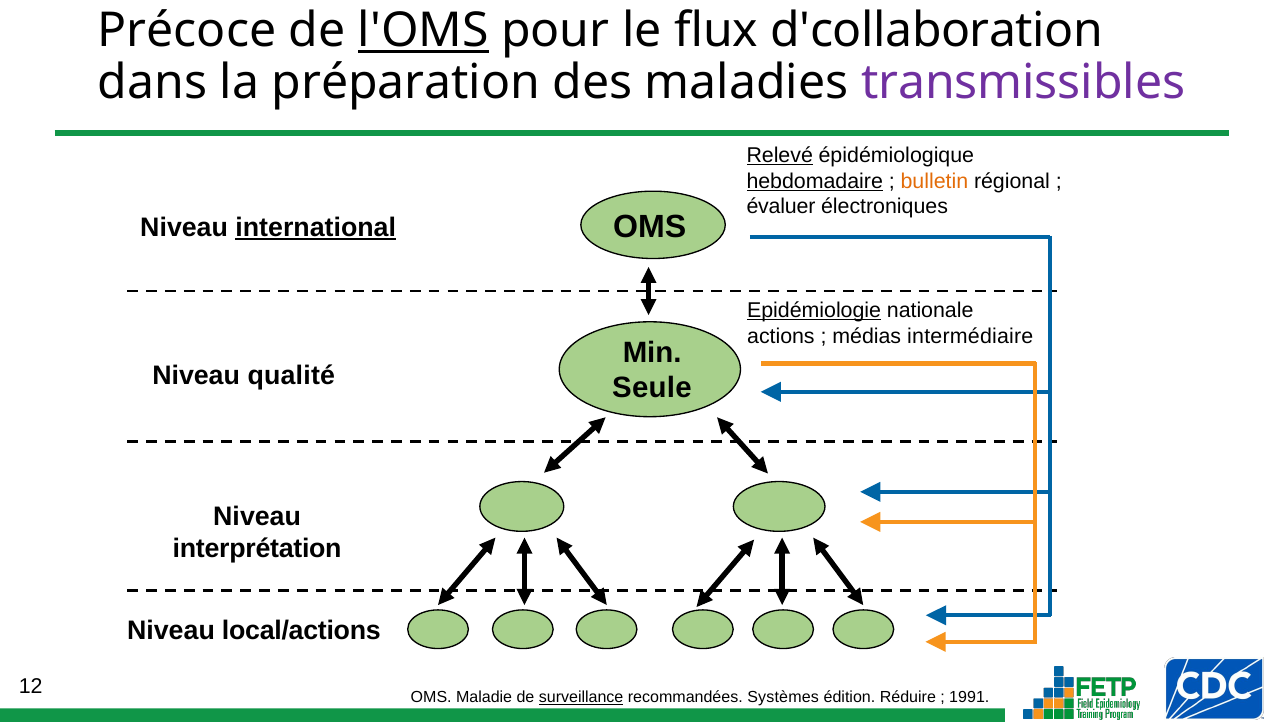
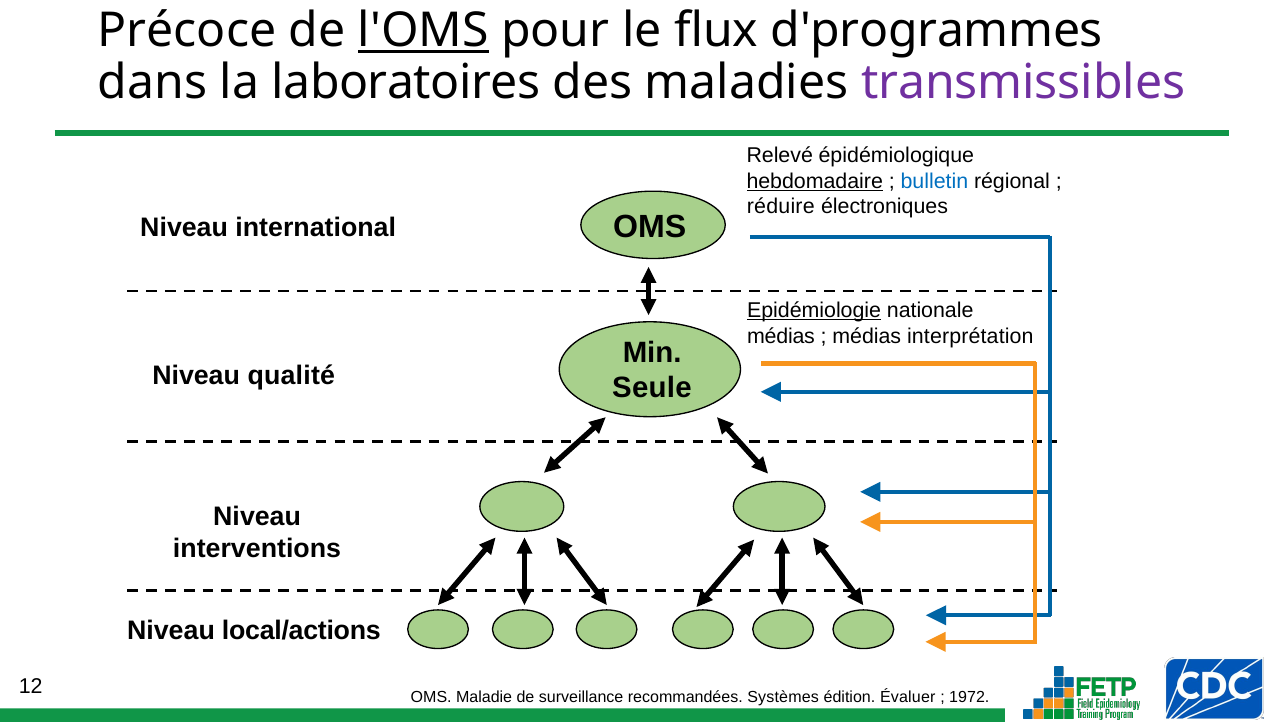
d'collaboration: d'collaboration -> d'programmes (937, 31)
préparation: préparation -> laboratoires (406, 83)
Relevé underline: present -> none (780, 155)
bulletin colour: orange -> blue (934, 181)
évaluer: évaluer -> réduire (781, 207)
international underline: present -> none (316, 228)
actions: actions -> médias (781, 336)
intermédiaire: intermédiaire -> interprétation (970, 336)
interprétation: interprétation -> interventions (257, 549)
surveillance underline: present -> none (581, 698)
Réduire: Réduire -> Évaluer (908, 698)
1991: 1991 -> 1972 (969, 698)
